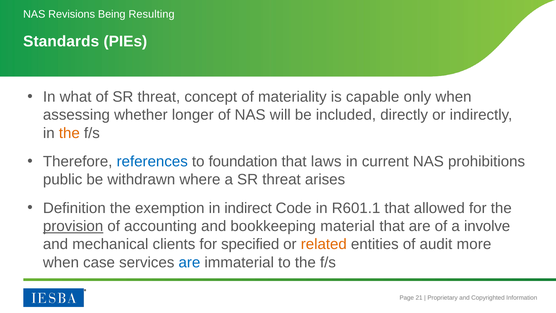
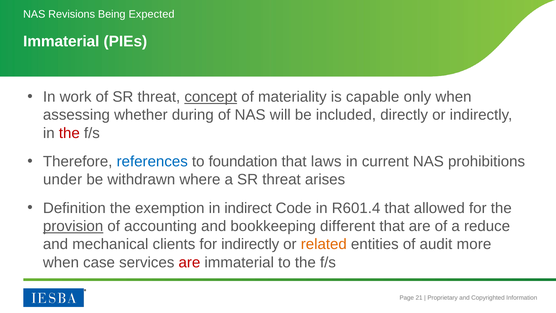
Resulting: Resulting -> Expected (152, 14)
Standards: Standards -> Immaterial (61, 41)
what: what -> work (76, 97)
concept underline: none -> present (211, 97)
longer: longer -> during (193, 115)
the colour: orange -> red (69, 133)
public: public -> under (63, 180)
R601.1: R601.1 -> R601.4 (356, 208)
material: material -> different (348, 226)
involve: involve -> reduce (487, 226)
for specified: specified -> indirectly (250, 244)
are colour: blue -> red (189, 262)
